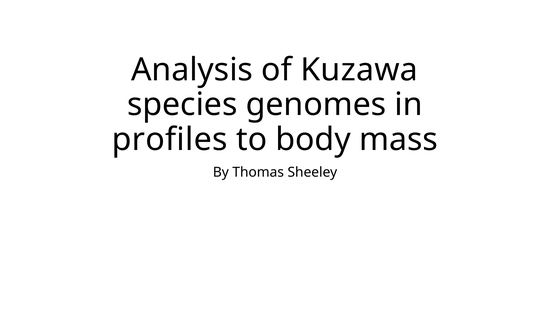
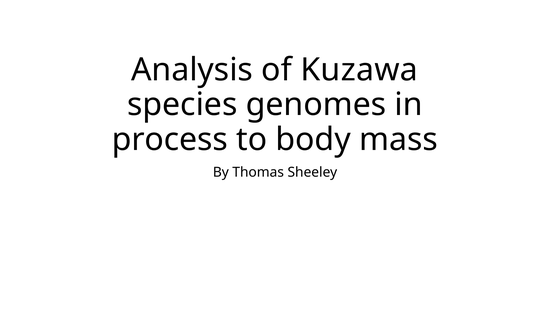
profiles: profiles -> process (170, 139)
